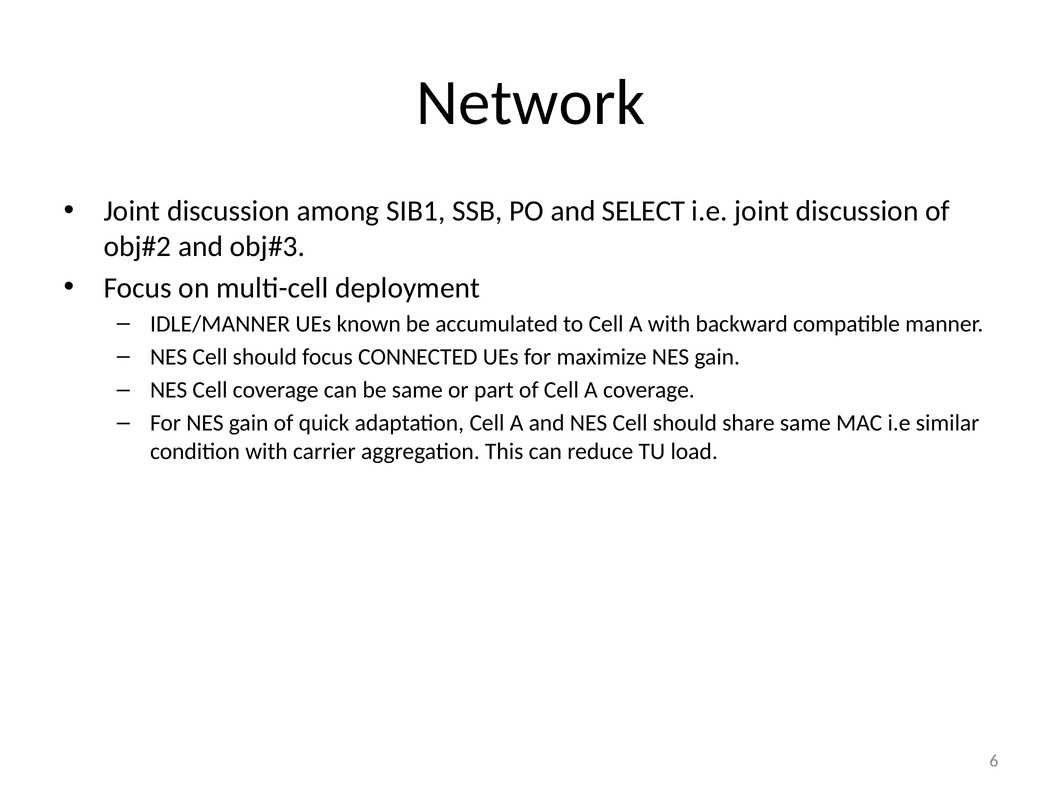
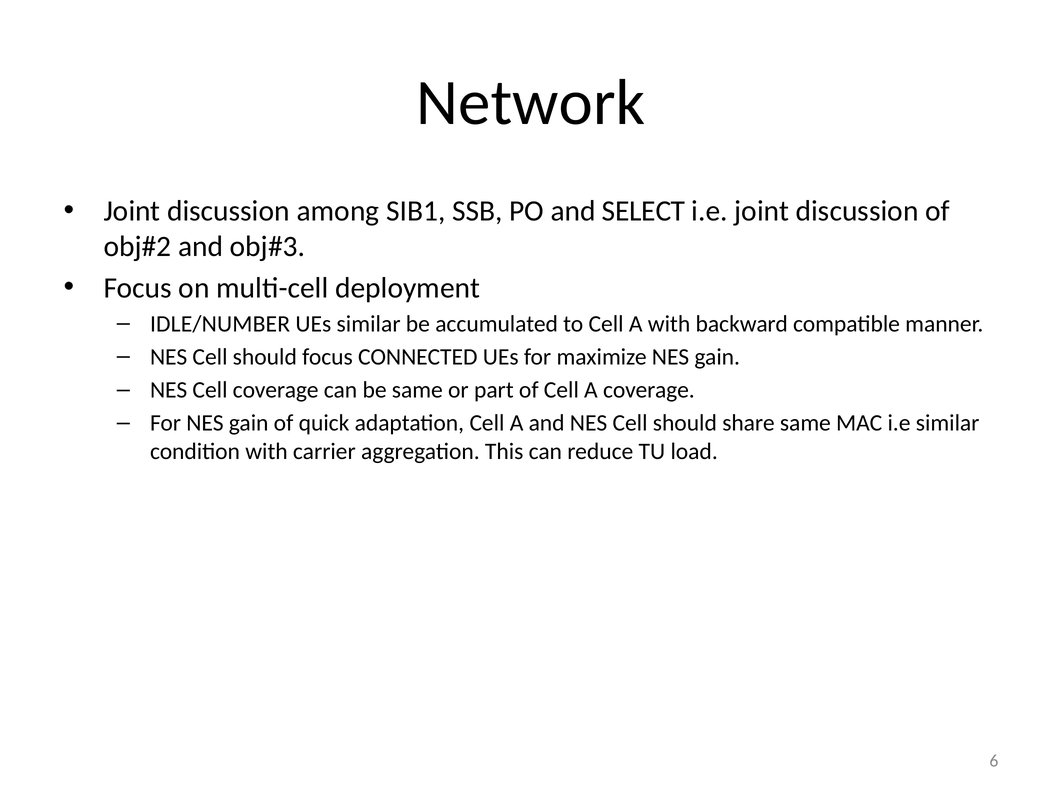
IDLE/MANNER: IDLE/MANNER -> IDLE/NUMBER (220, 324)
UEs known: known -> similar (369, 324)
